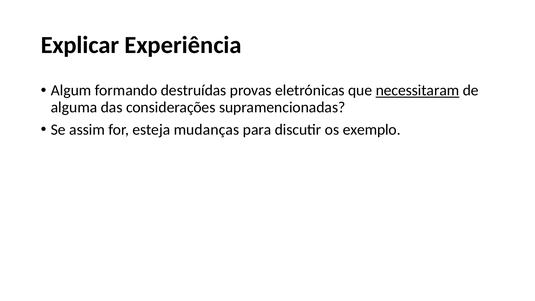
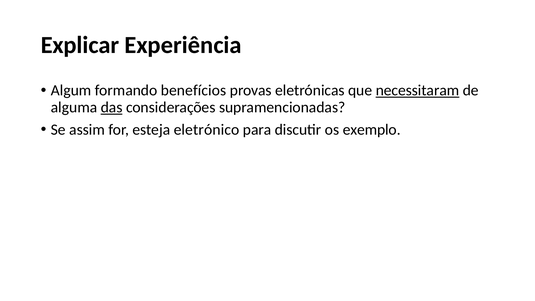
destruídas: destruídas -> benefícios (194, 90)
das underline: none -> present (112, 107)
mudanças: mudanças -> eletrónico (207, 130)
